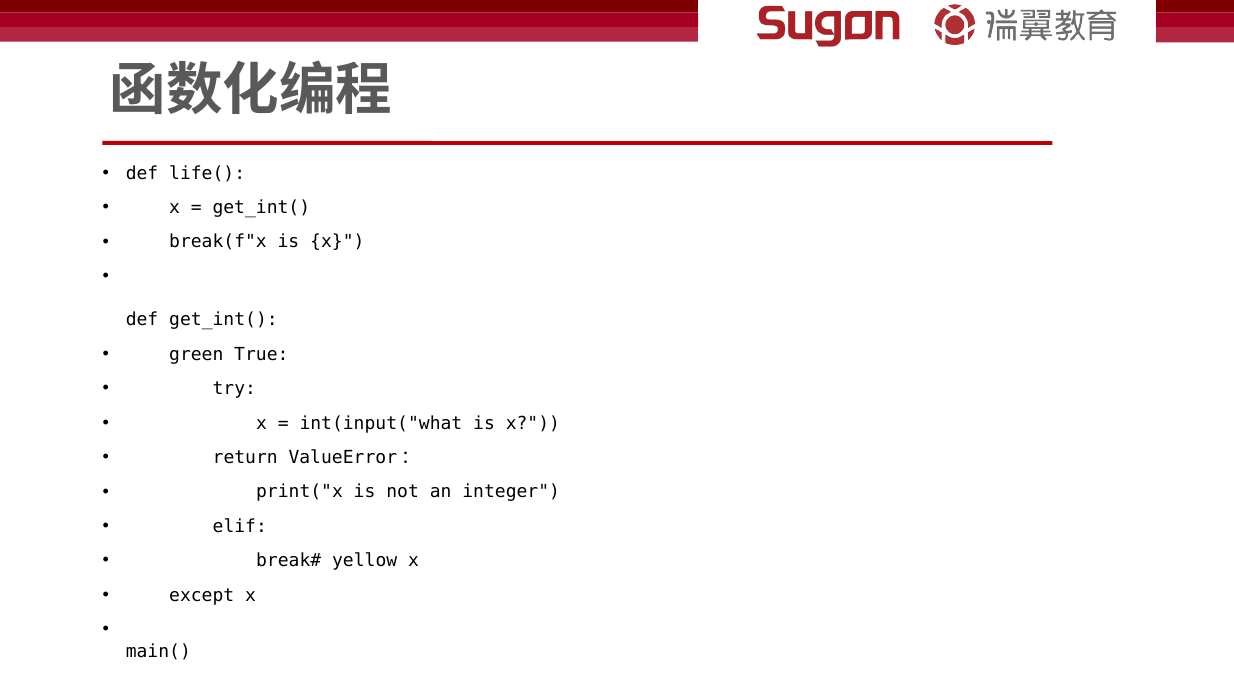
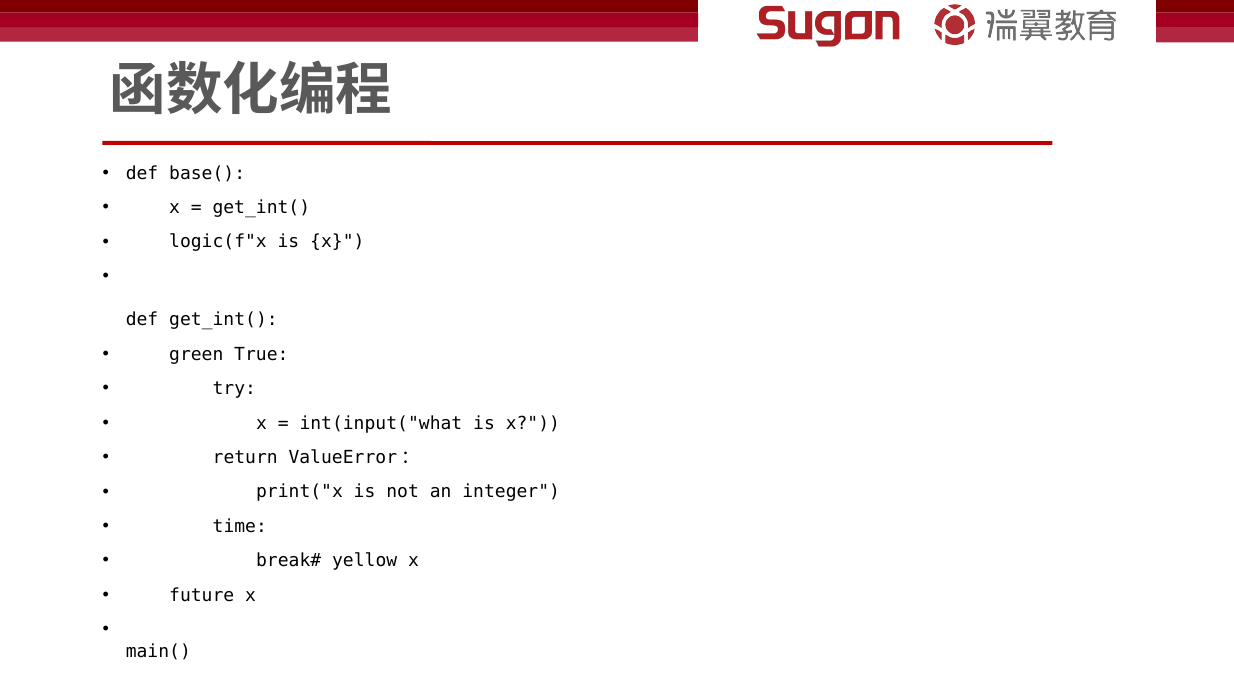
life(: life( -> base( (207, 173)
break(f"x: break(f"x -> logic(f"x (218, 242)
elif: elif -> time (240, 527)
except: except -> future (202, 596)
